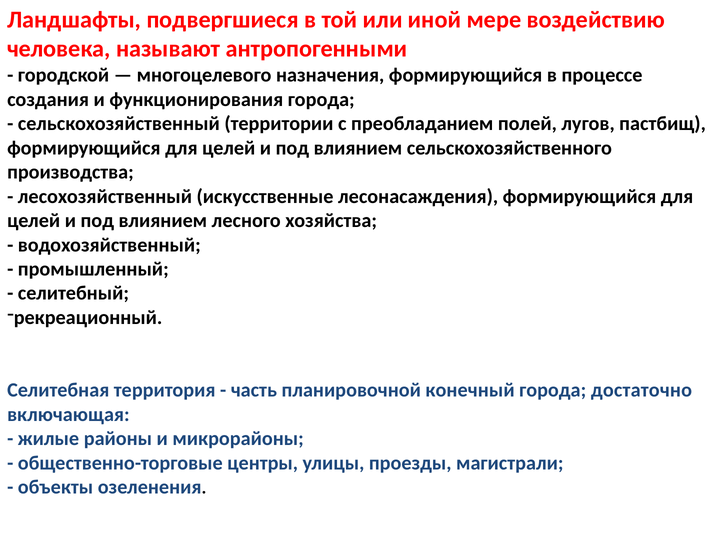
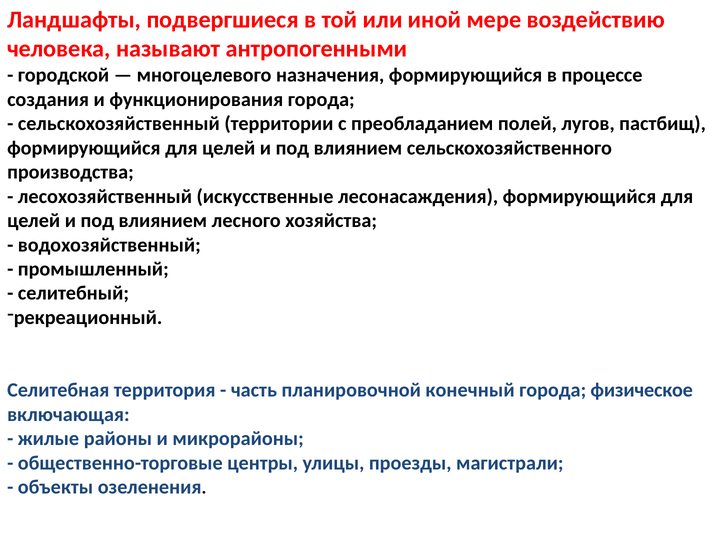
достаточно: достаточно -> физическое (642, 390)
